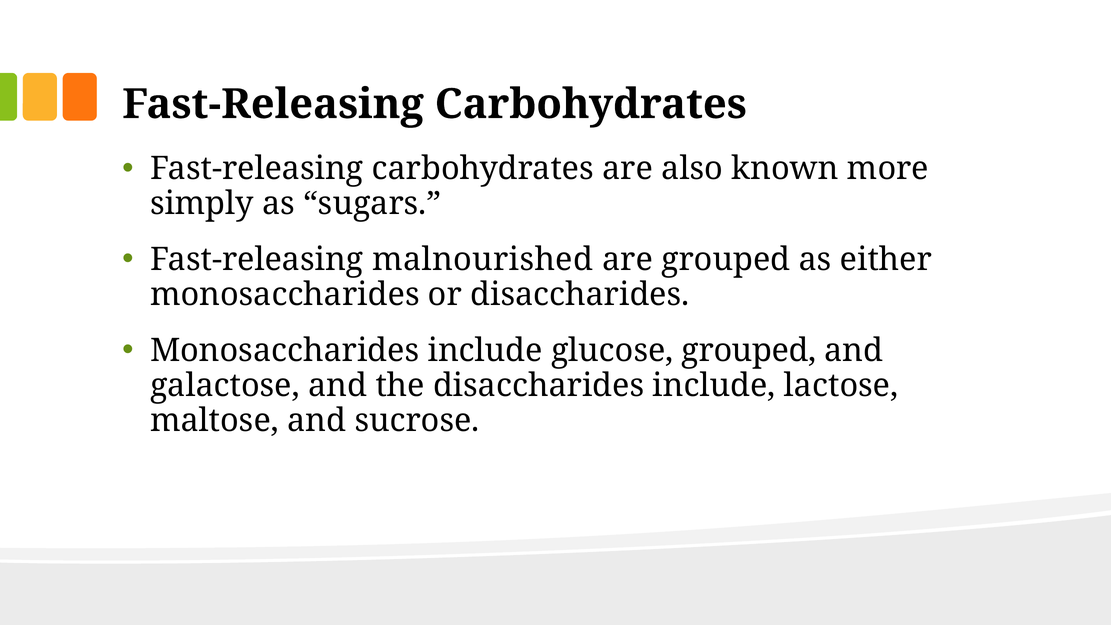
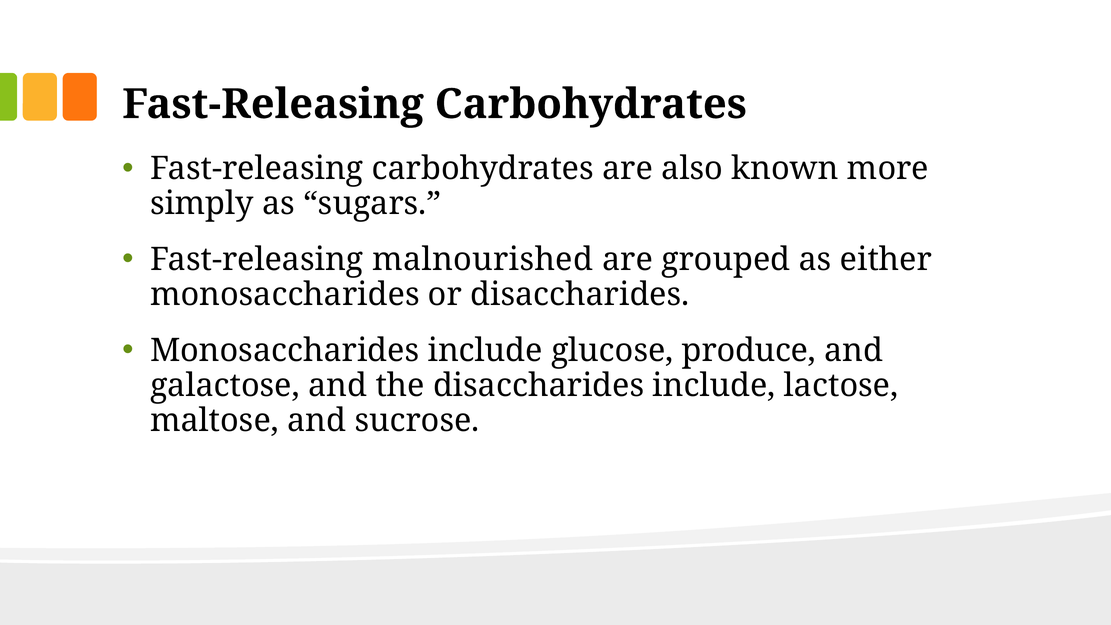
glucose grouped: grouped -> produce (749, 350)
